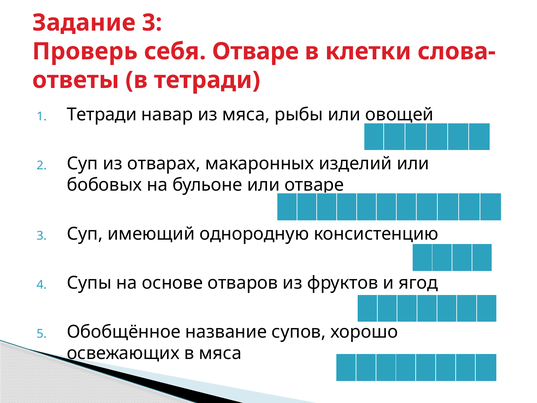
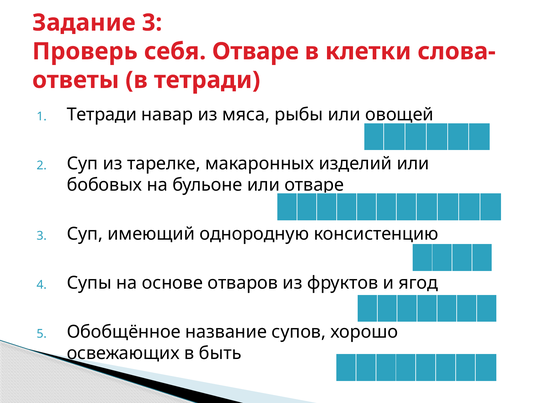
отварах: отварах -> тарелке (164, 163)
в мяса: мяса -> быть (220, 353)
